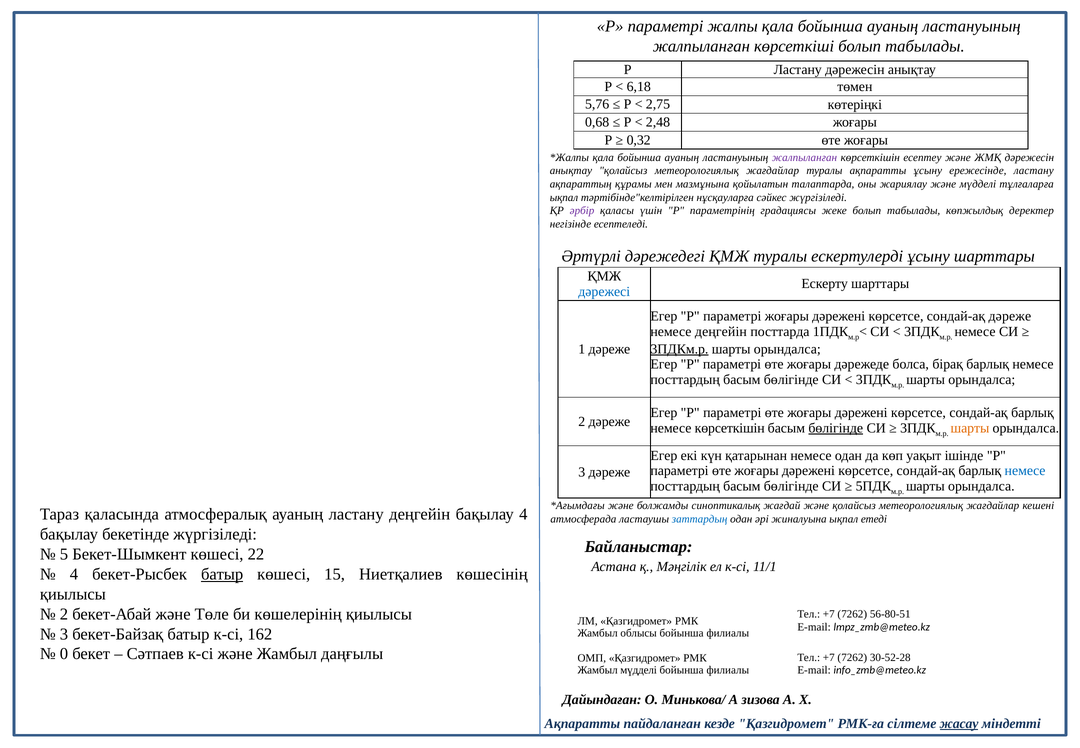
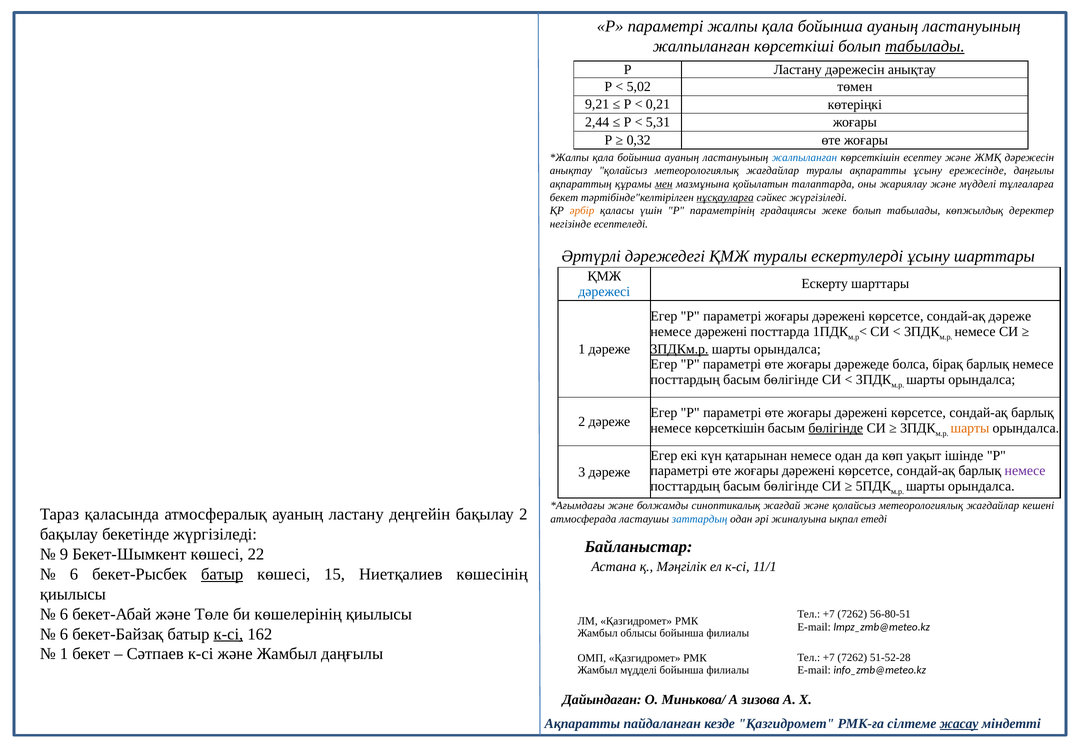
табылады underline: none -> present (925, 46)
6,18: 6,18 -> 5,02 (639, 86)
5,76: 5,76 -> 9,21 (597, 104)
2,75: 2,75 -> 0,21 (658, 104)
0,68: 0,68 -> 2,44 (597, 122)
2,48: 2,48 -> 5,31 (658, 122)
жалпыланған colour: purple -> blue (804, 158)
ережесінде ластану: ластану -> даңғылы (1034, 171)
мен underline: none -> present (664, 184)
ықпал: ықпал -> бекет (564, 197)
нұсқауларға underline: none -> present (725, 197)
әрбір colour: purple -> orange (582, 211)
немесе деңгейін: деңгейін -> дәрежені (721, 331)
немесе colour: blue -> purple (1025, 471)
бақылау 4: 4 -> 2 (523, 514)
5: 5 -> 9 (64, 554)
4: 4 -> 6 (74, 574)
2: 2 -> 6 (64, 614)
3: 3 -> 6 (64, 634)
к-сі underline: none -> present (228, 634)
0: 0 -> 1 (64, 654)
30-52-28: 30-52-28 -> 51-52-28 (890, 657)
